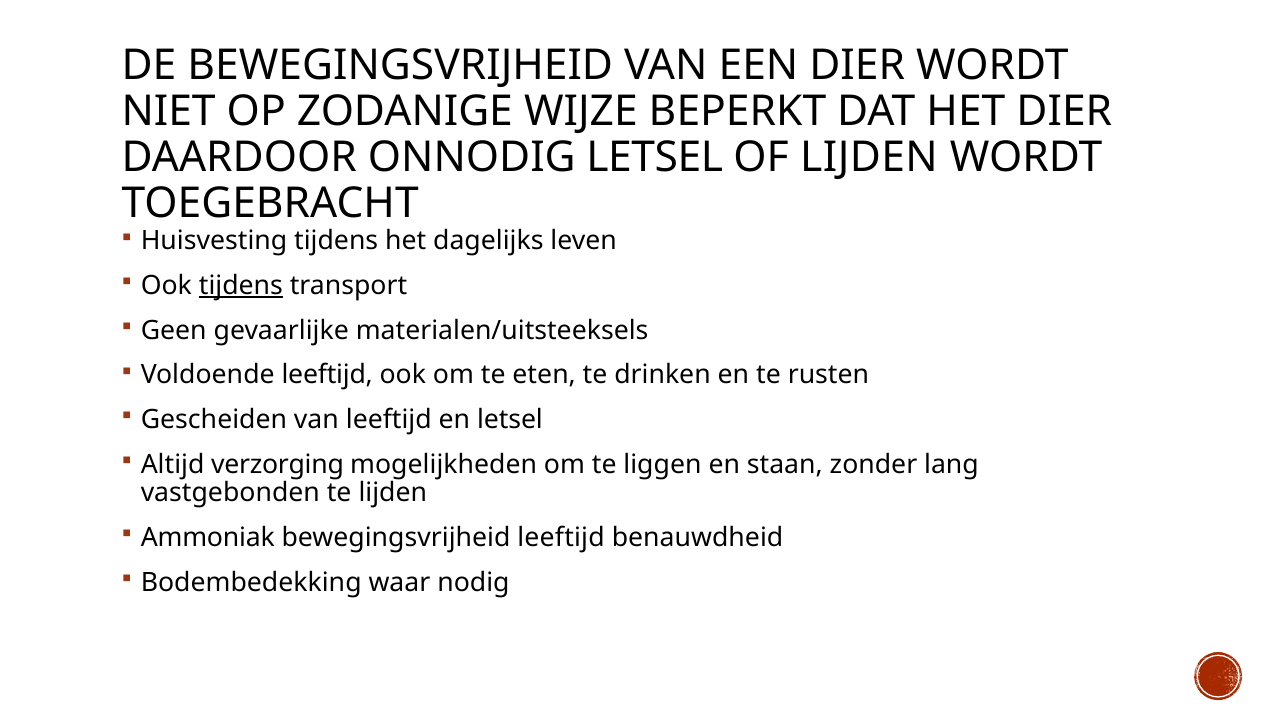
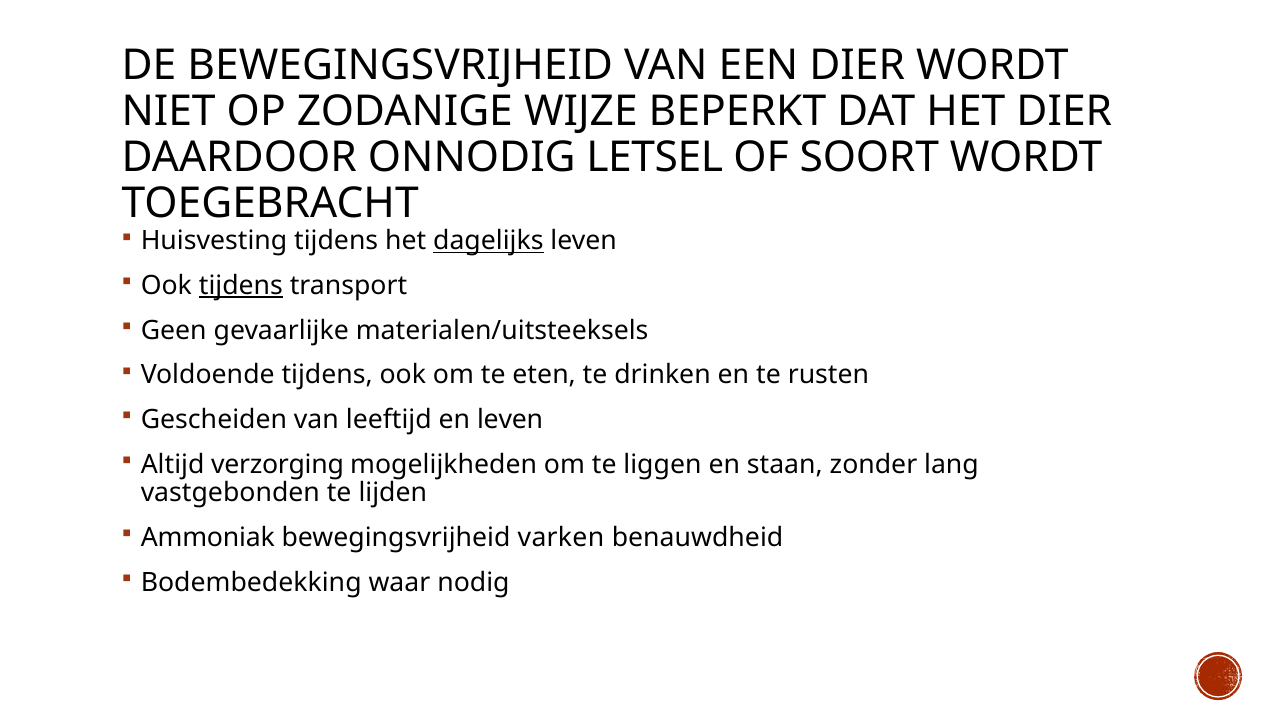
OF LIJDEN: LIJDEN -> SOORT (869, 158)
dagelijks underline: none -> present (488, 241)
Voldoende leeftijd: leeftijd -> tijdens (327, 375)
en letsel: letsel -> leven (510, 420)
bewegingsvrijheid leeftijd: leeftijd -> varken (561, 538)
